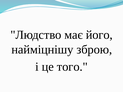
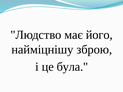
того: того -> була (72, 67)
